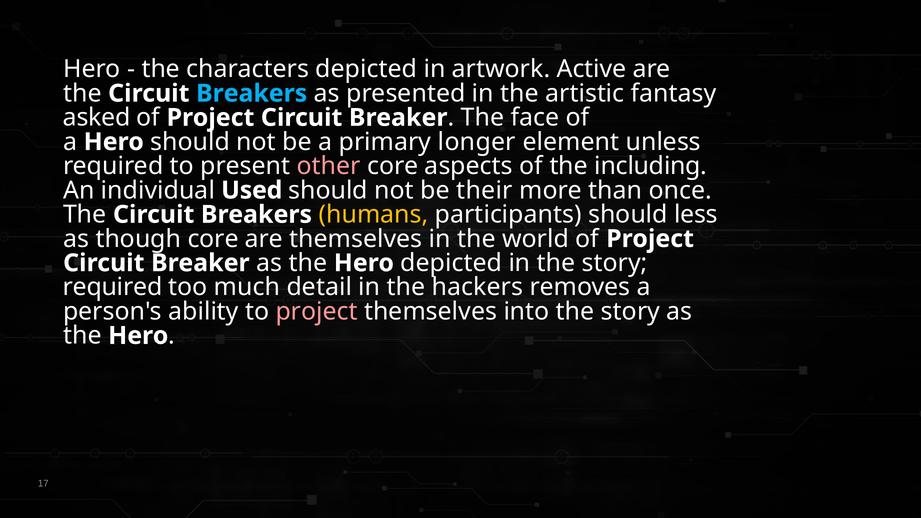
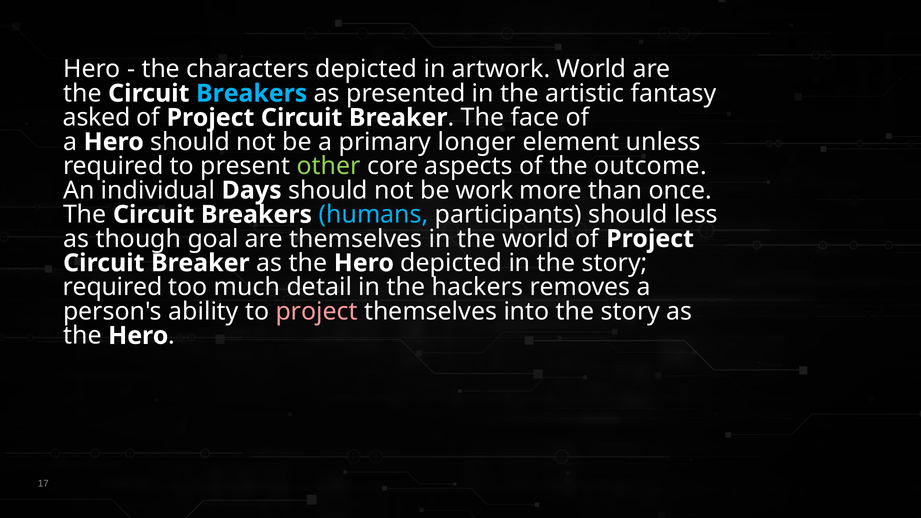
artwork Active: Active -> World (591, 69)
other colour: pink -> light green (329, 166)
including: including -> outcome (651, 166)
Used: Used -> Days (252, 190)
their: their -> work (485, 190)
humans colour: yellow -> light blue (374, 215)
though core: core -> goal (213, 239)
